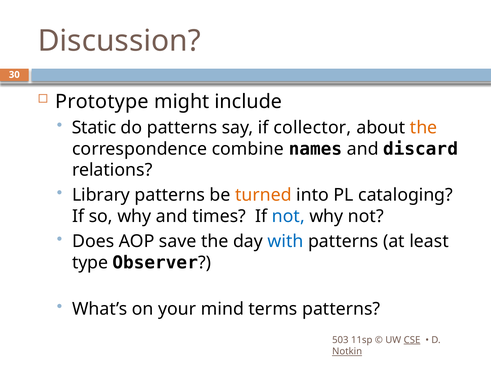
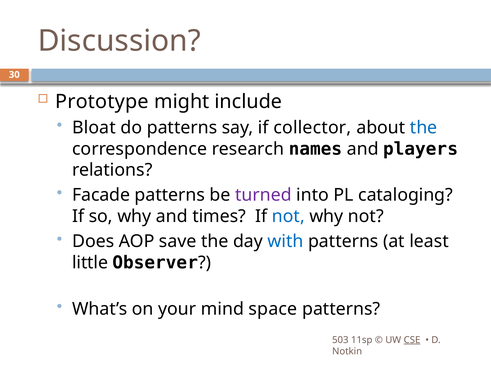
Static: Static -> Bloat (94, 128)
the colour: orange -> blue (424, 128)
combine: combine -> research (248, 149)
discard: discard -> players (421, 149)
Library: Library -> Facade (101, 195)
turned colour: orange -> purple (263, 195)
type: type -> little (90, 263)
terms: terms -> space (273, 309)
Notkin underline: present -> none (347, 352)
